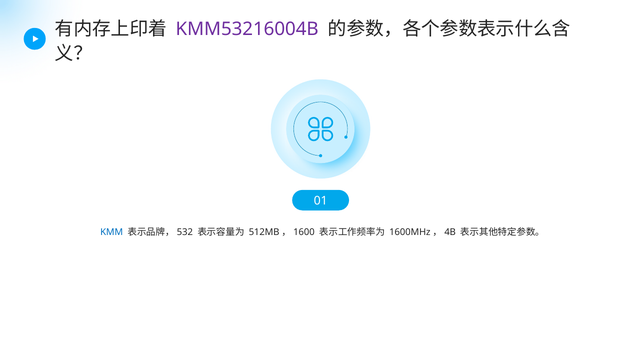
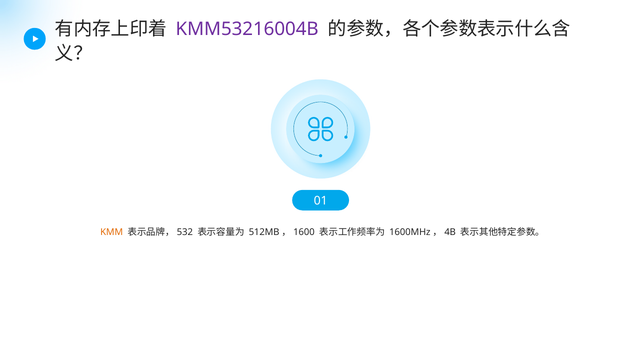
KMM colour: blue -> orange (112, 233)
